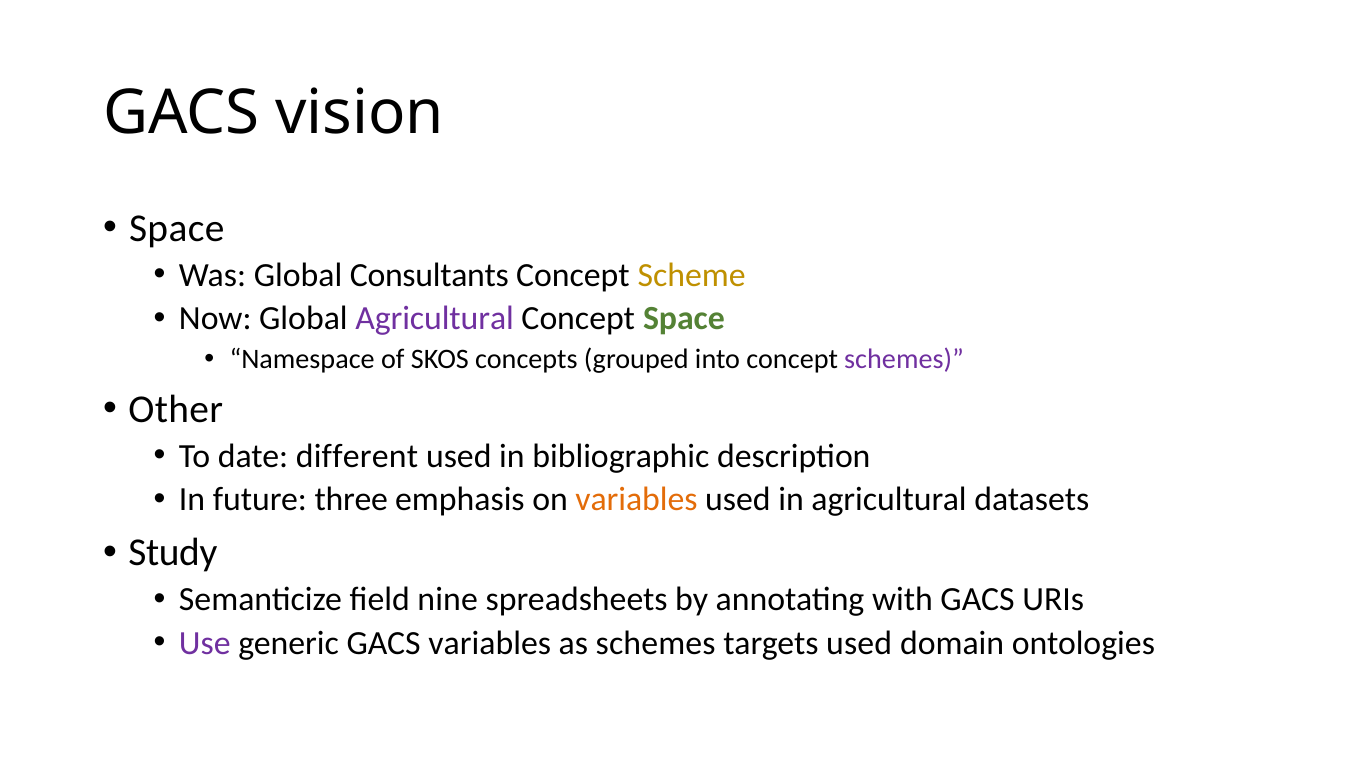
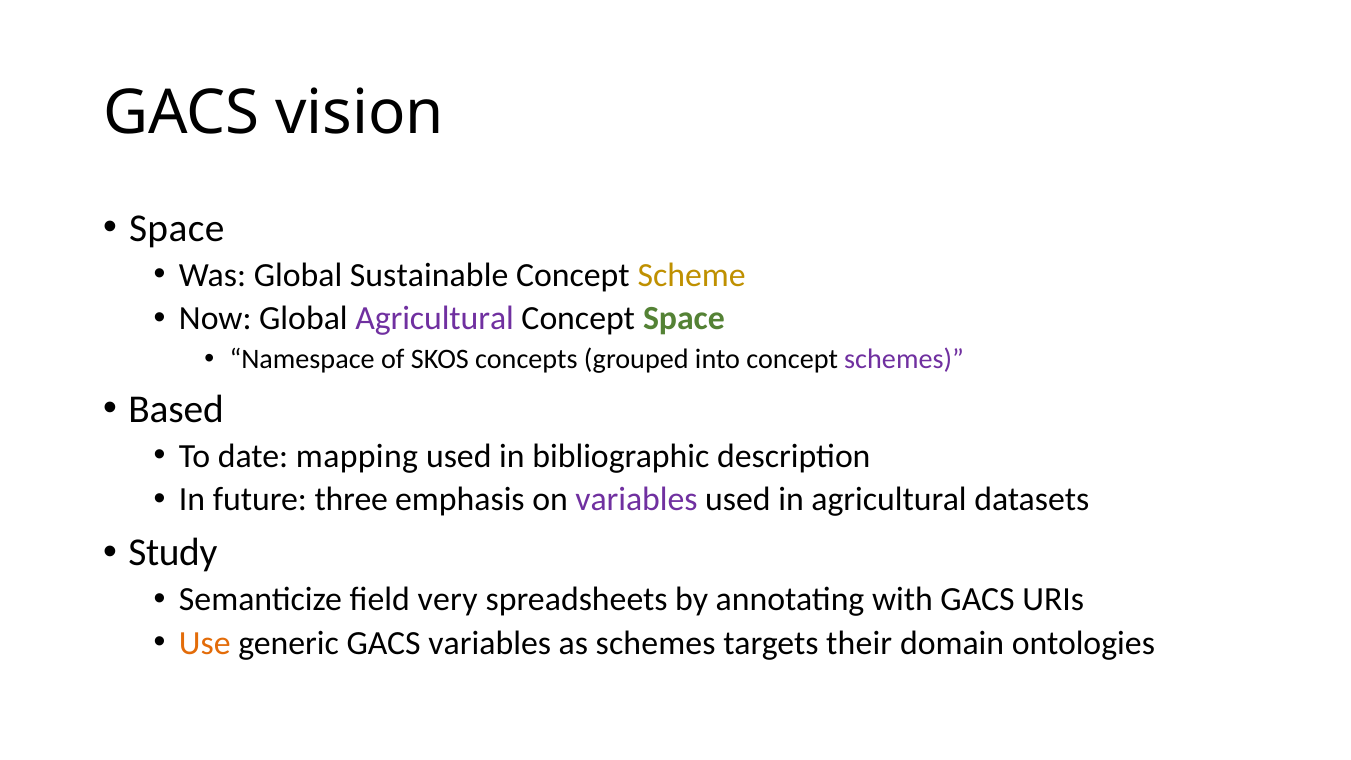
Consultants: Consultants -> Sustainable (429, 275)
Other: Other -> Based (176, 409)
different: different -> mapping (357, 456)
variables colour: orange -> purple (636, 499)
nine: nine -> very (448, 599)
Use colour: purple -> orange (205, 643)
targets used: used -> their (859, 643)
